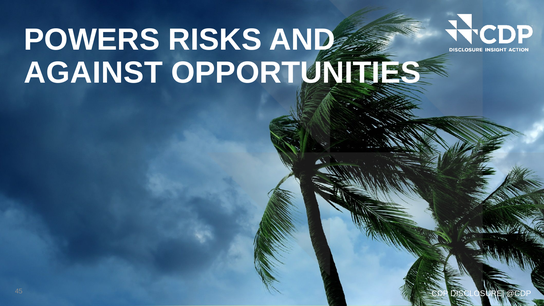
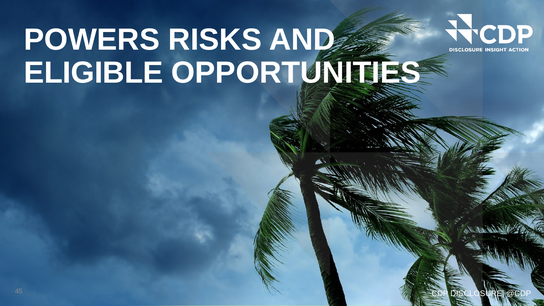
AGAINST: AGAINST -> ELIGIBLE (94, 73)
